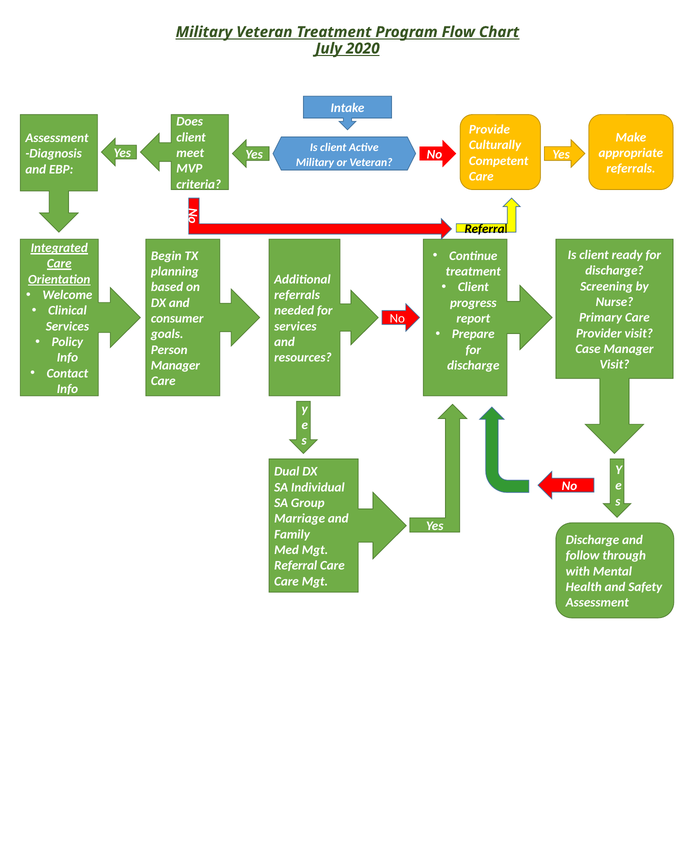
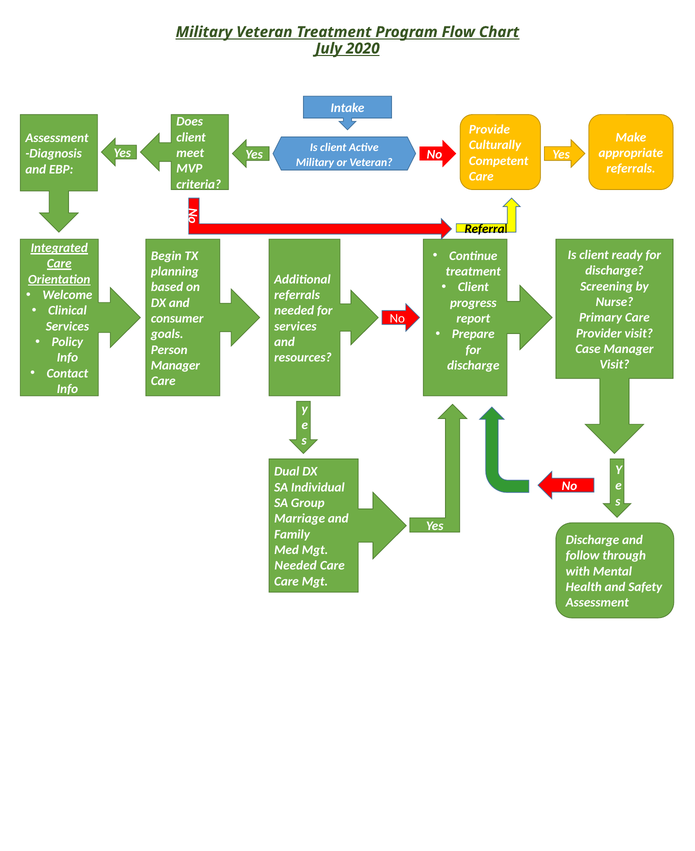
Referral: Referral -> Needed (296, 566)
